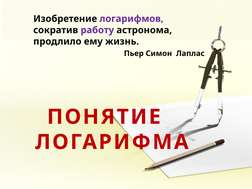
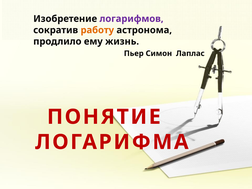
работу colour: purple -> orange (97, 30)
